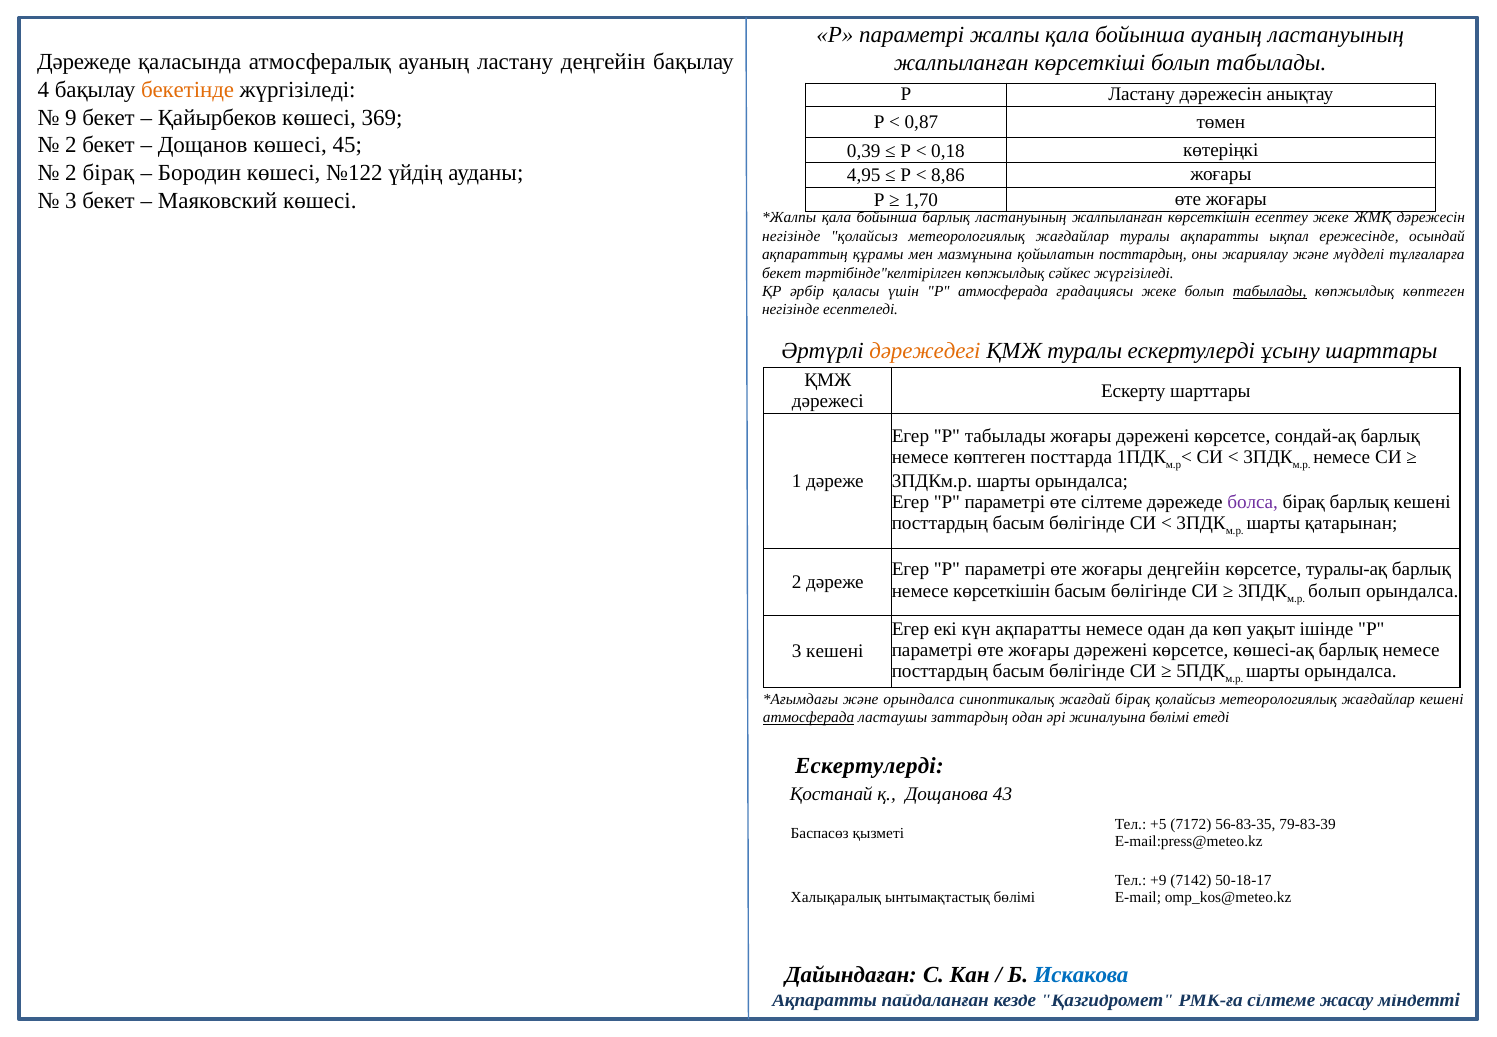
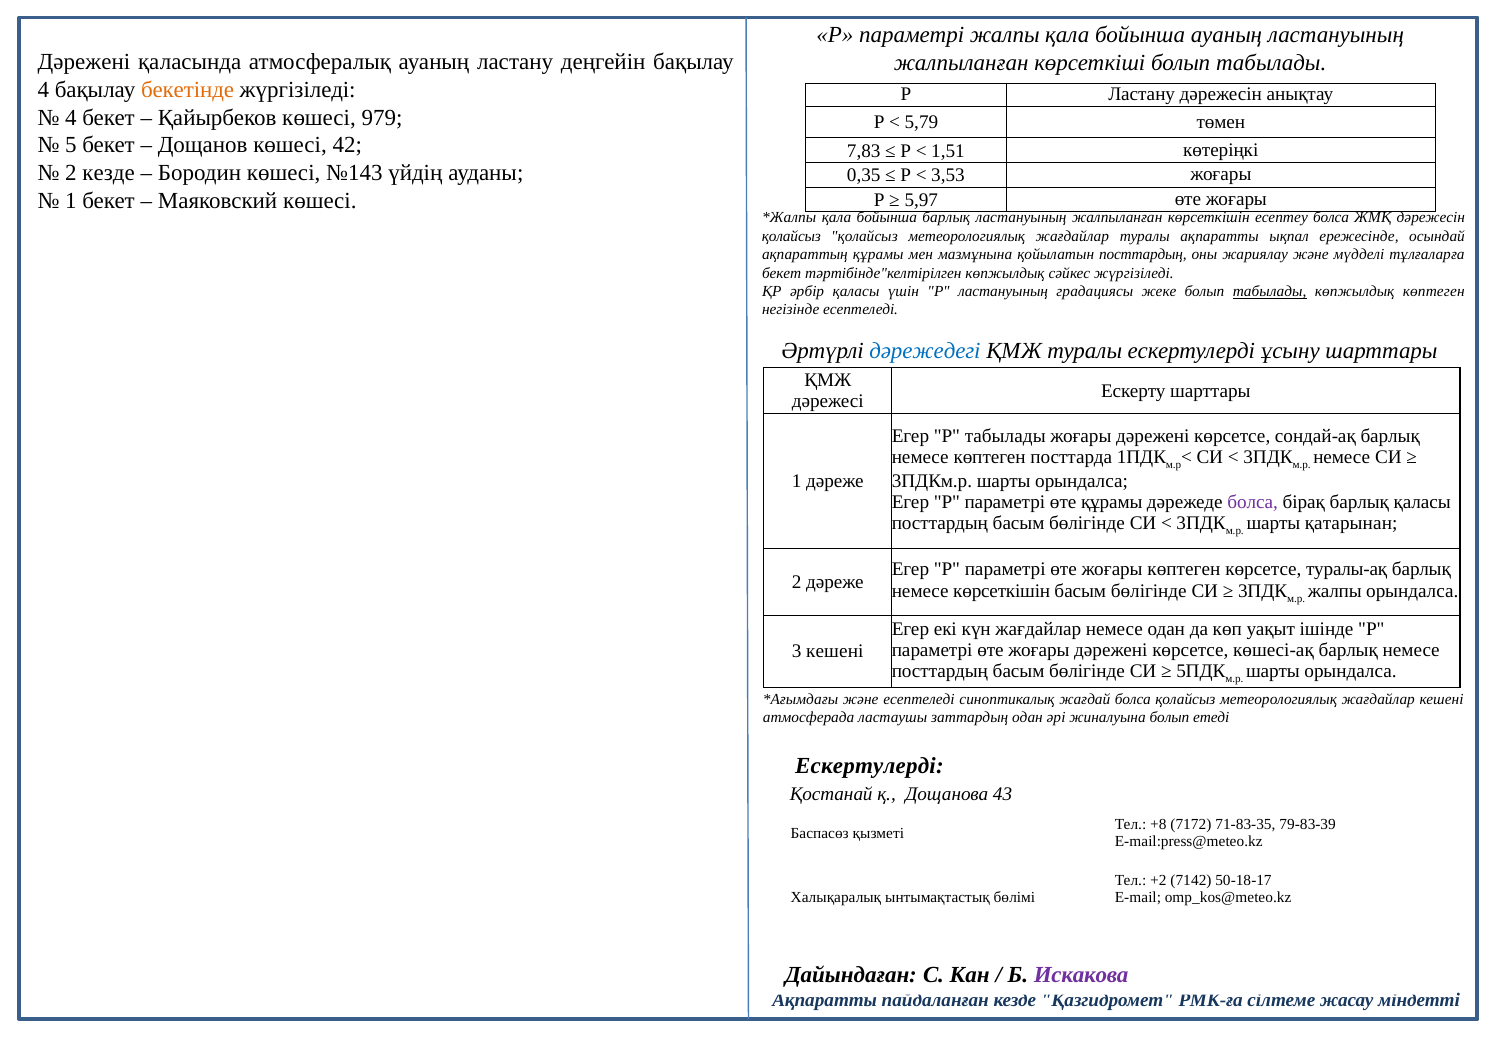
Дәрежеде: Дәрежеде -> Дәрежені (84, 62)
9: 9 -> 4 (71, 118)
369: 369 -> 979 (382, 118)
0,87: 0,87 -> 5,79 (921, 123)
2: 2 -> 5 (71, 145)
45: 45 -> 42 (347, 145)
0,39: 0,39 -> 7,83 (864, 151)
0,18: 0,18 -> 1,51 (948, 151)
2 бірақ: бірақ -> кезде (109, 173)
№122: №122 -> №143 (354, 173)
4,95: 4,95 -> 0,35 (864, 175)
8,86: 8,86 -> 3,53 (948, 175)
3: 3 -> 1 (71, 200)
1,70: 1,70 -> 5,97 (921, 200)
есептеу жеке: жеке -> болса (1331, 218)
негізінде: негізінде -> қолайсыз (791, 236)
Р атмосферада: атмосферада -> ластануының (1003, 291)
дәрежедегі colour: orange -> blue (925, 350)
өте сілтеме: сілтеме -> құрамы (1112, 502)
барлық кешені: кешені -> қаласы (1422, 502)
жоғары деңгейін: деңгейін -> көптеген (1184, 569)
болып: болып -> жалпы (1335, 590)
күн ақпаратты: ақпаратты -> жағдайлар (1038, 628)
және орындалса: орындалса -> есептеледі (919, 699)
жағдай бірақ: бірақ -> болса (1133, 699)
атмосферада underline: present -> none (809, 717)
жиналуына бөлімі: бөлімі -> болып (1169, 717)
+5: +5 -> +8 (1158, 824)
56-83-35: 56-83-35 -> 71-83-35 (1245, 824)
+9: +9 -> +2 (1158, 880)
Искакова colour: blue -> purple (1081, 974)
